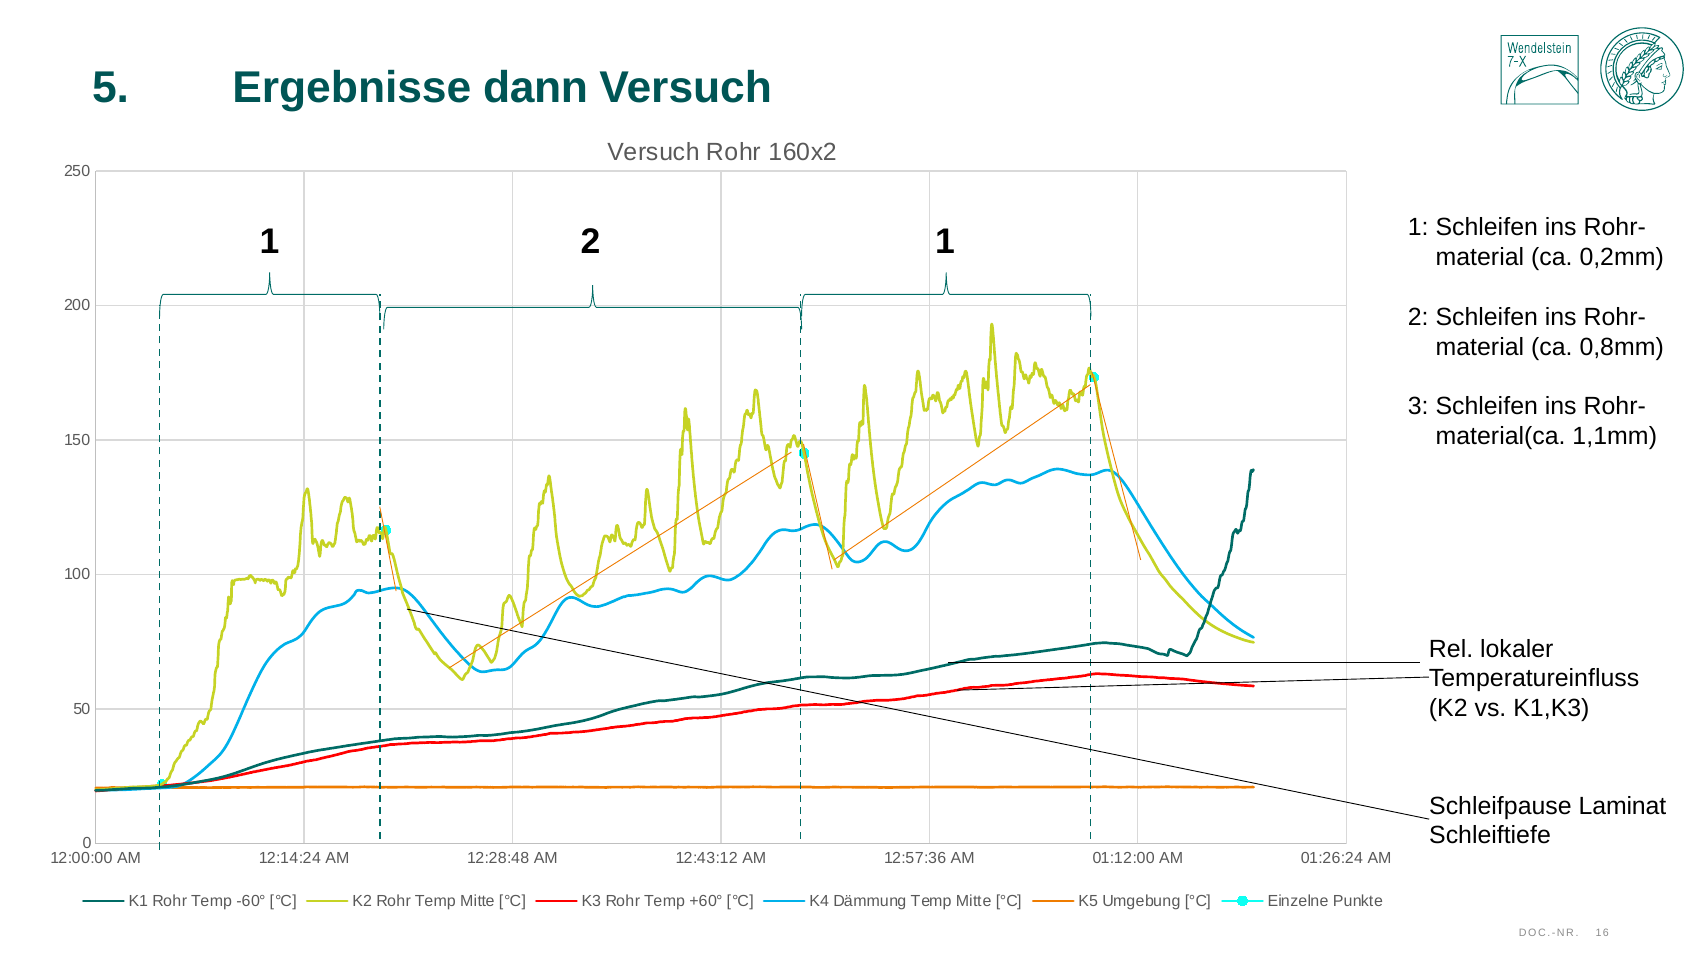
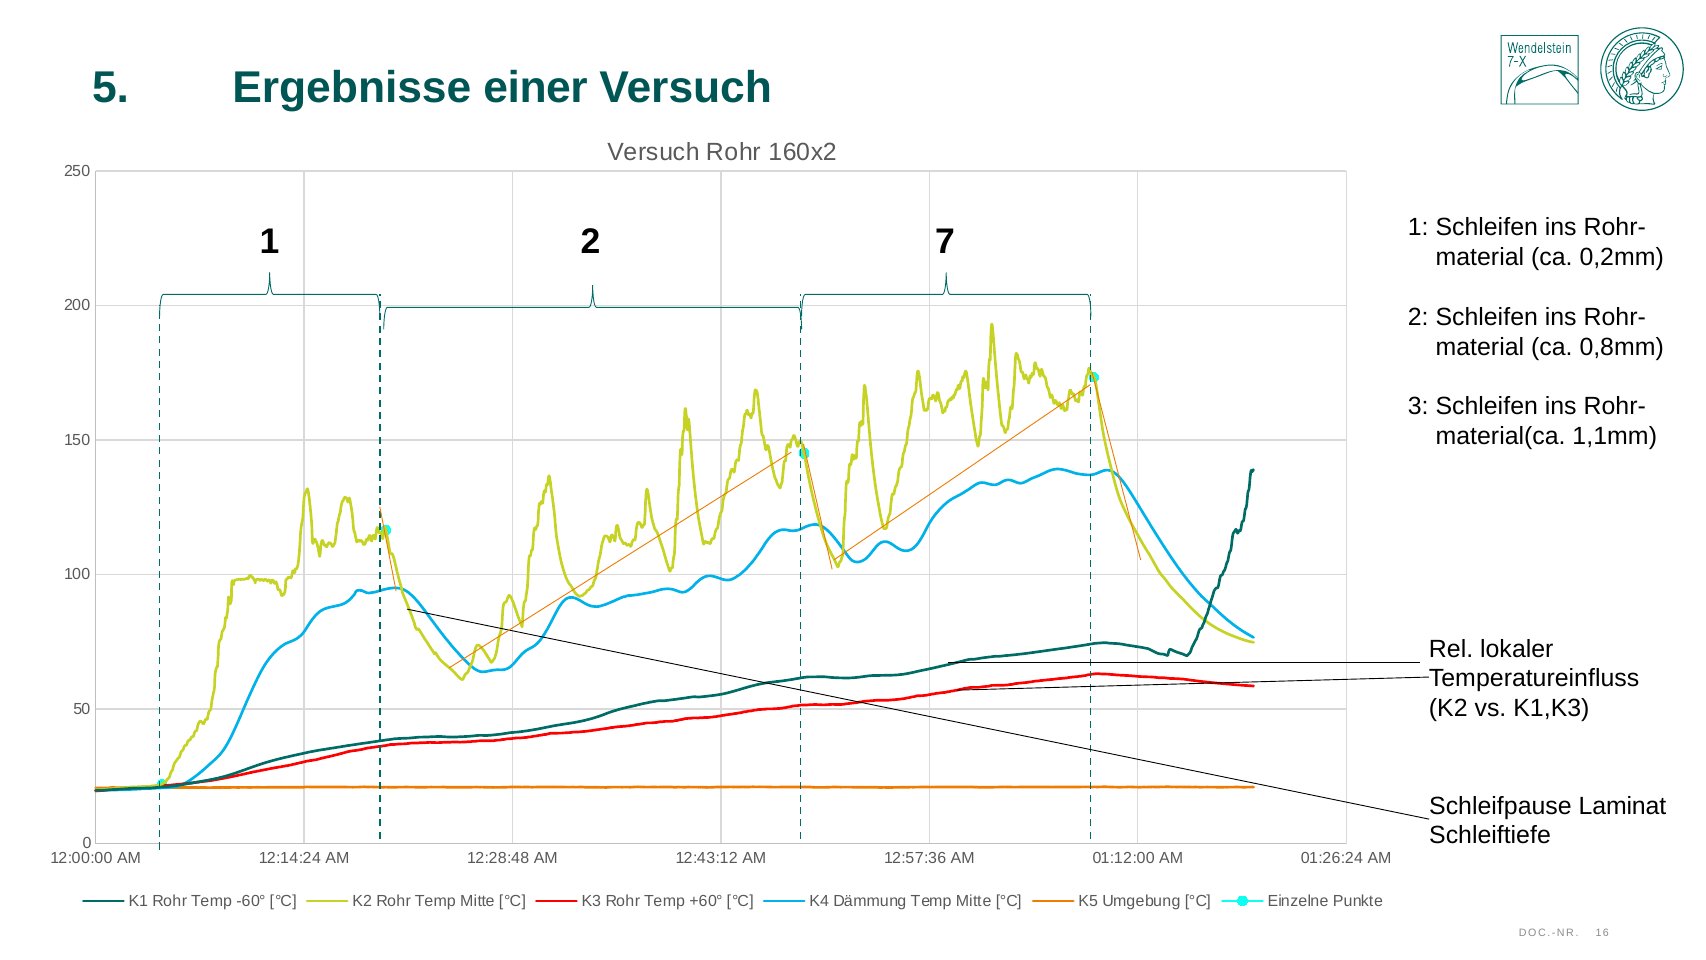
dann: dann -> einer (536, 88)
2 1: 1 -> 7 (945, 242)
